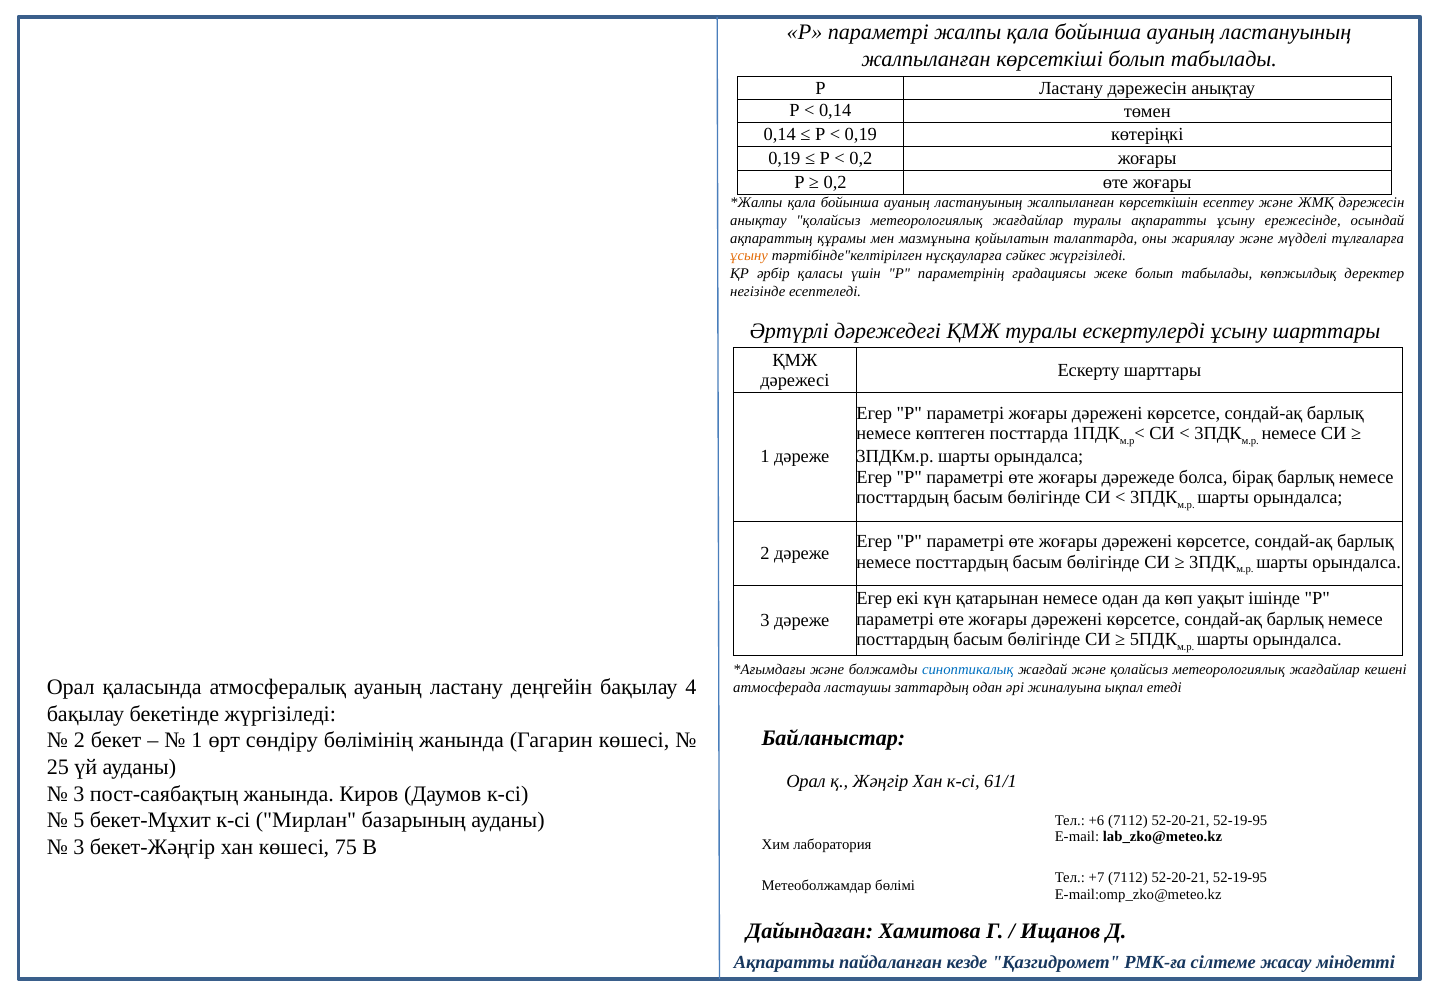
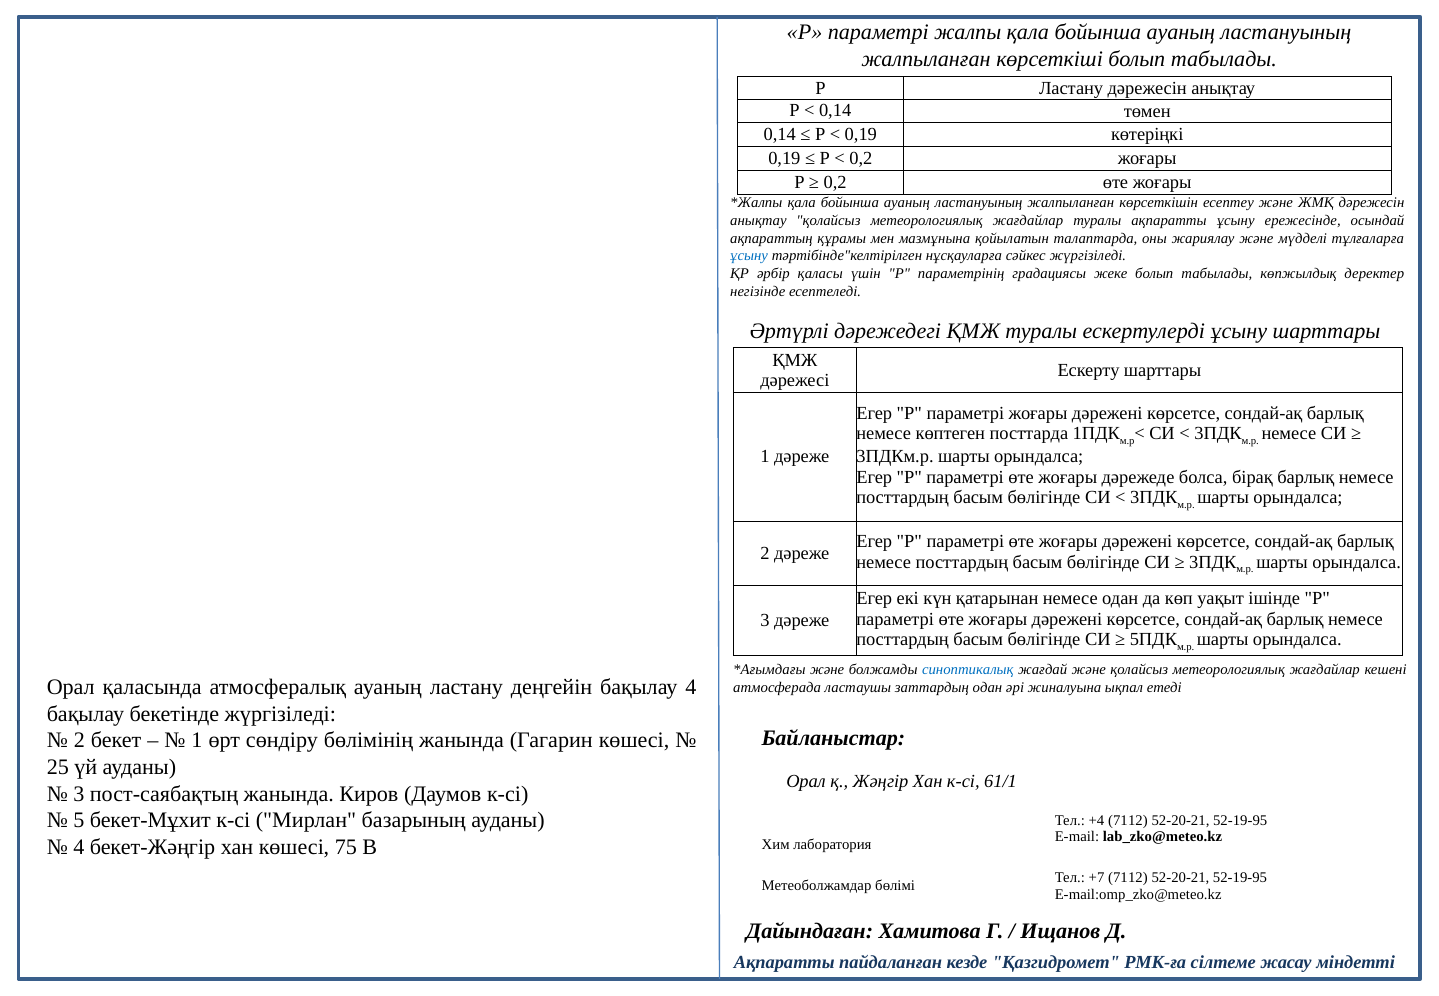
ұсыну colour: orange -> blue (749, 256)
+6: +6 -> +4 (1097, 821)
3: 3 -> 4 (79, 847)
